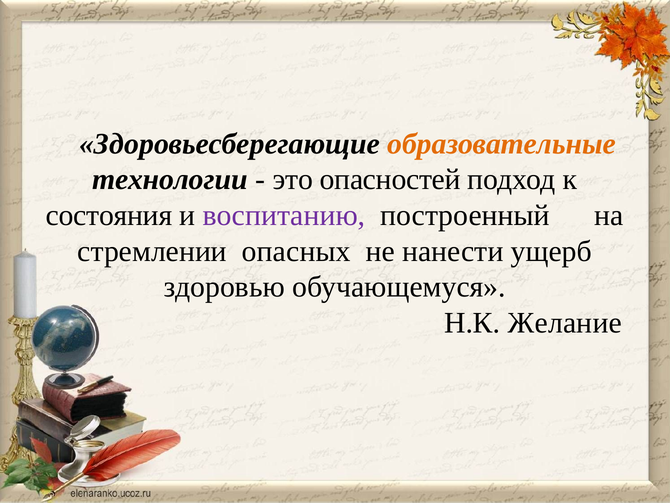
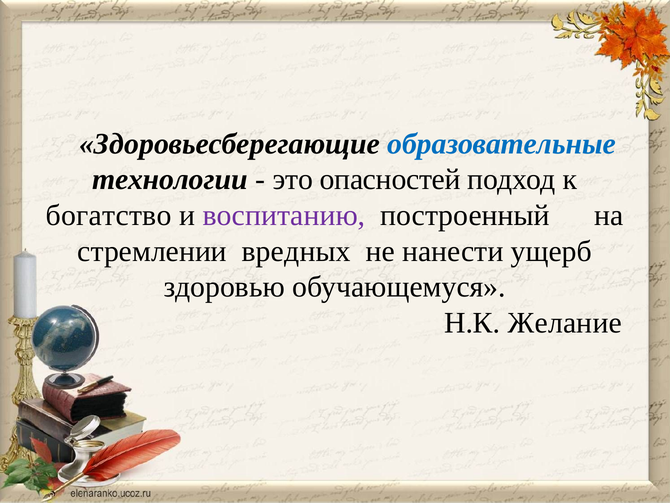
образовательные colour: orange -> blue (502, 144)
состояния: состояния -> богатство (109, 215)
опасных: опасных -> вредных (296, 251)
